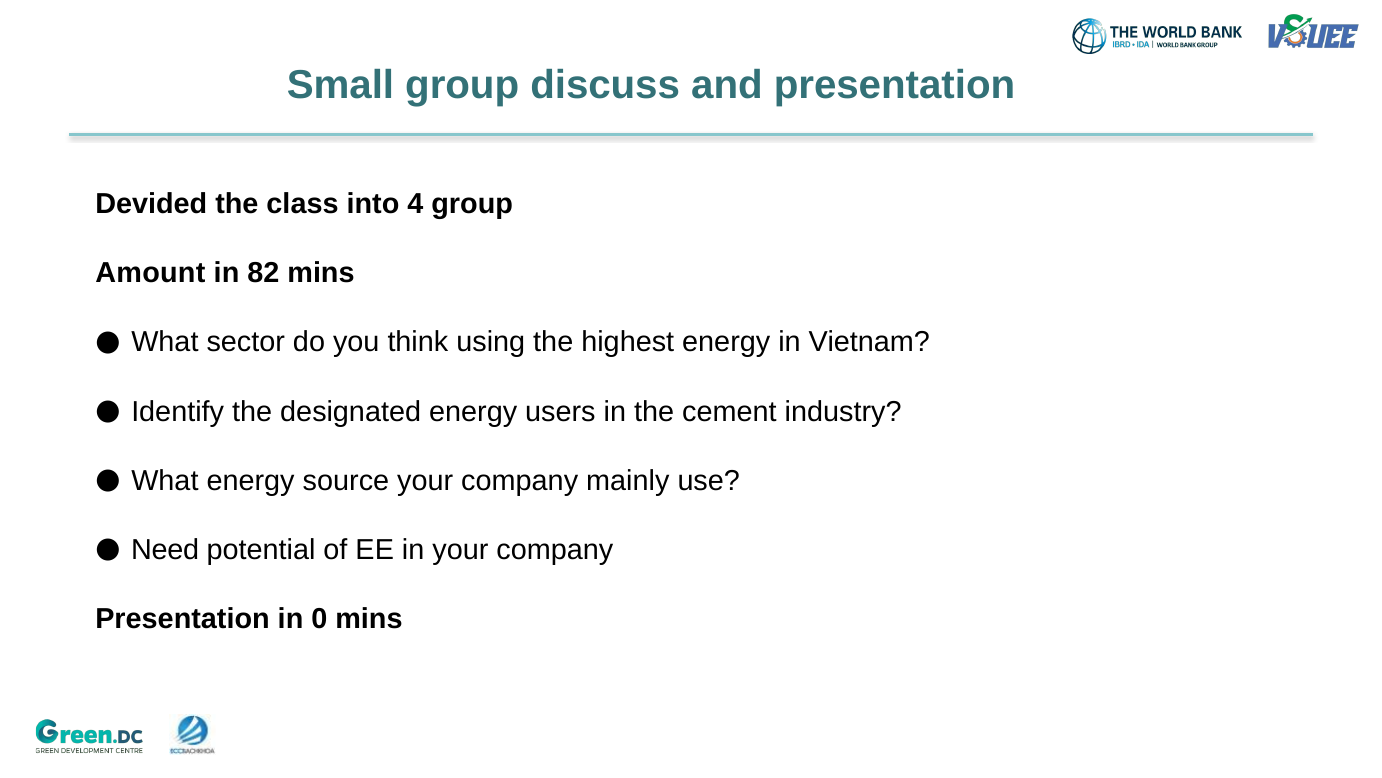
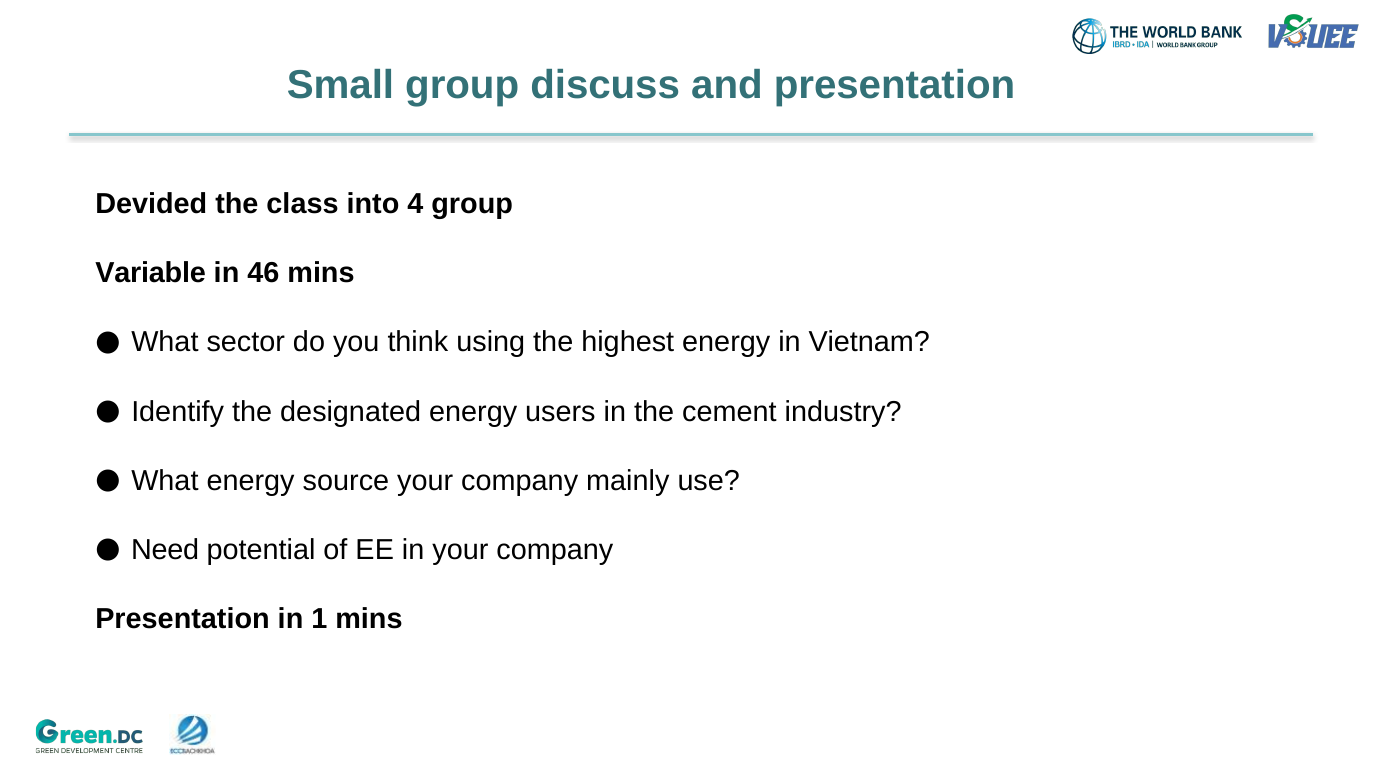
Amount: Amount -> Variable (151, 273)
82: 82 -> 46 (263, 273)
0: 0 -> 1 (319, 619)
